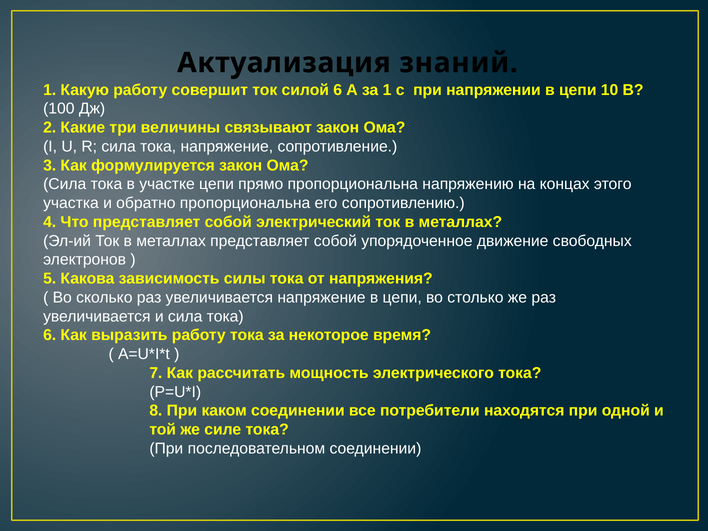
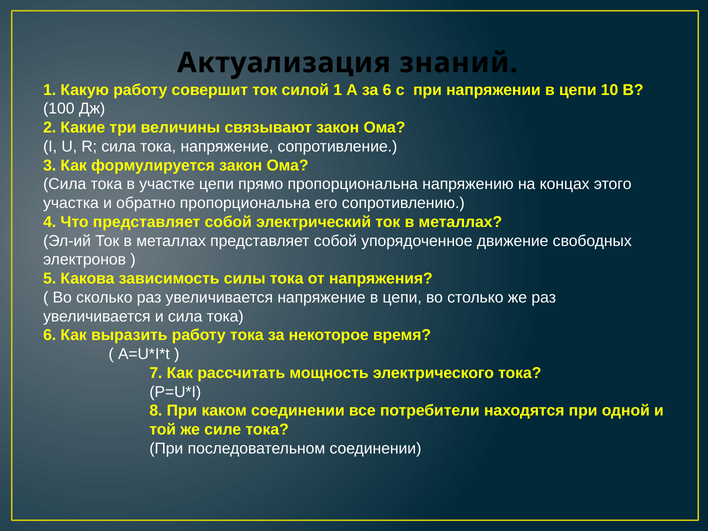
силой 6: 6 -> 1 (338, 90)
за 1: 1 -> 6 (387, 90)
